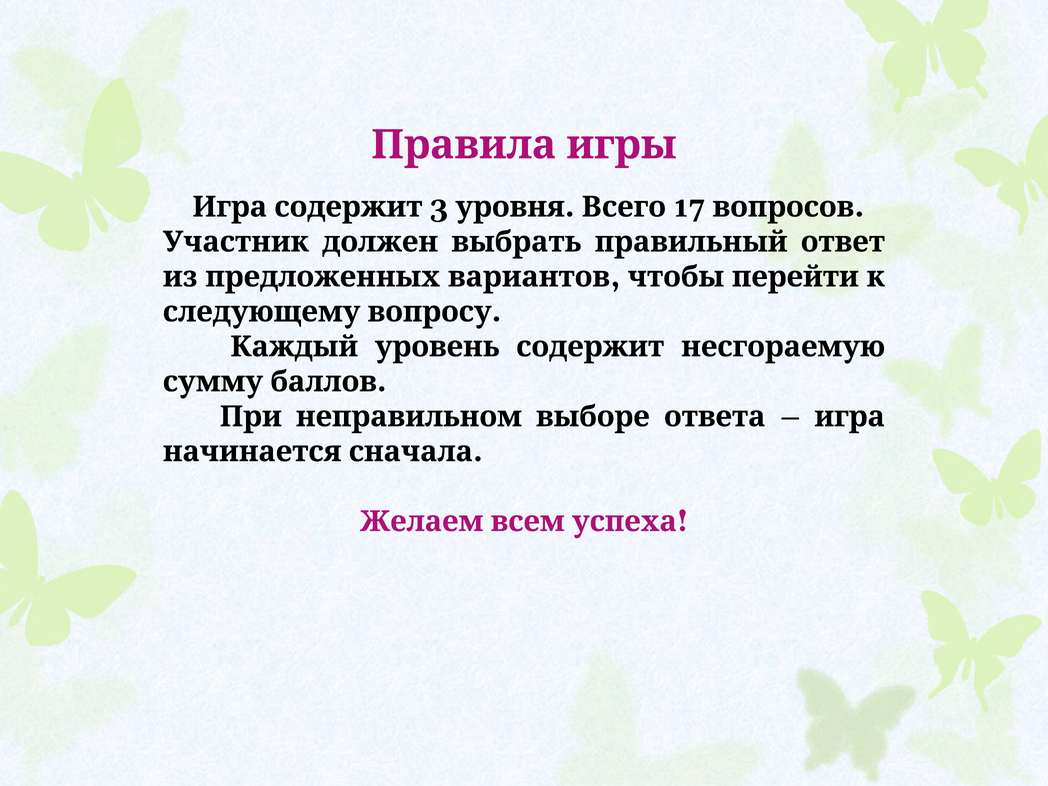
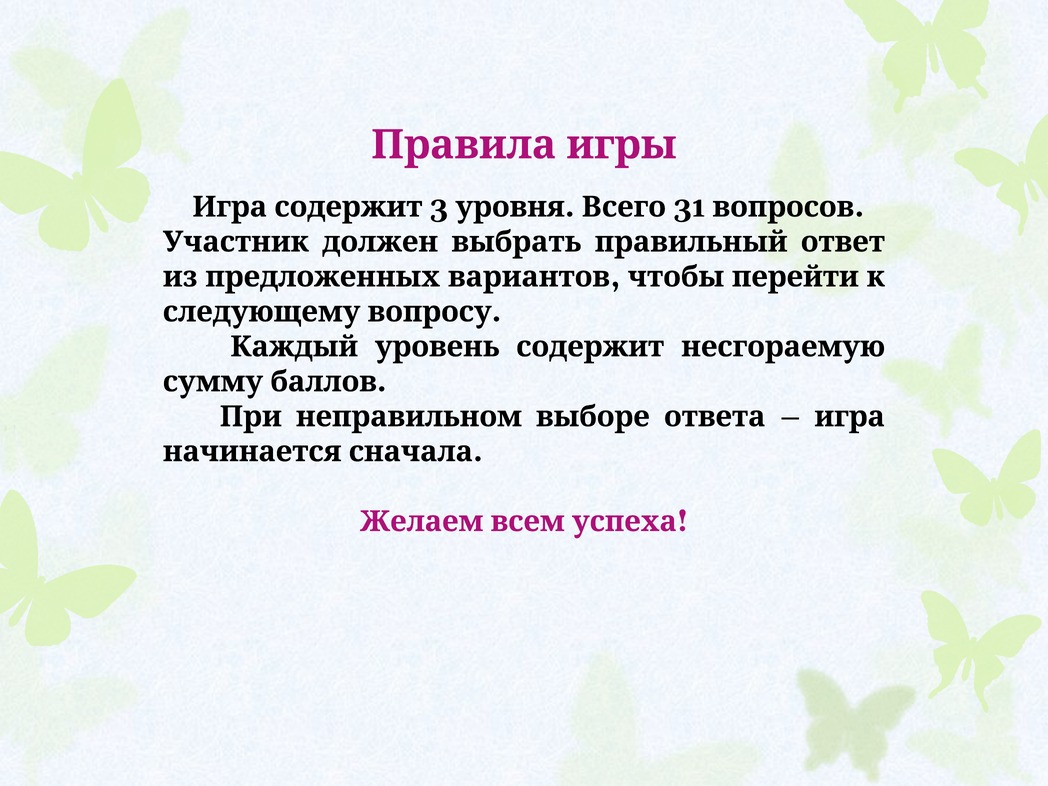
17: 17 -> 31 (690, 207)
